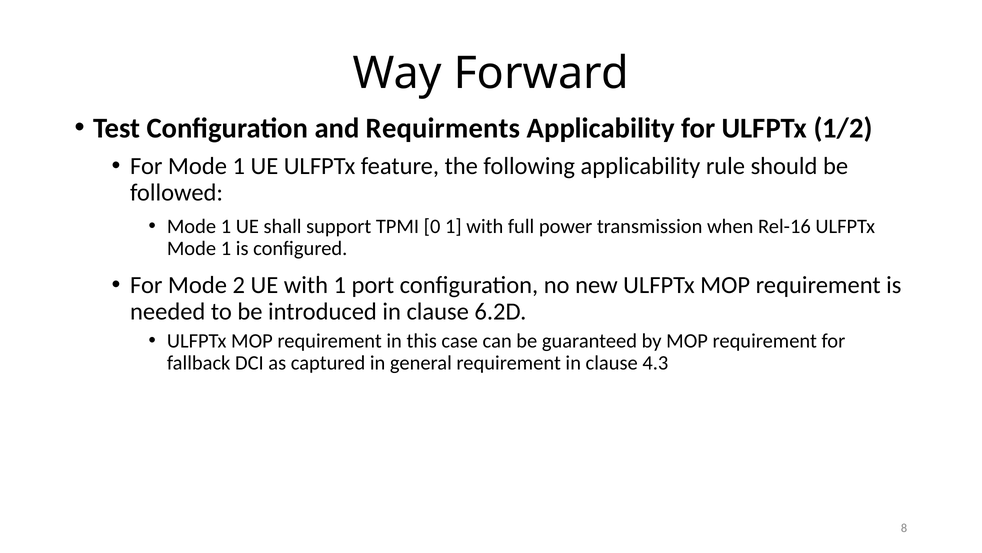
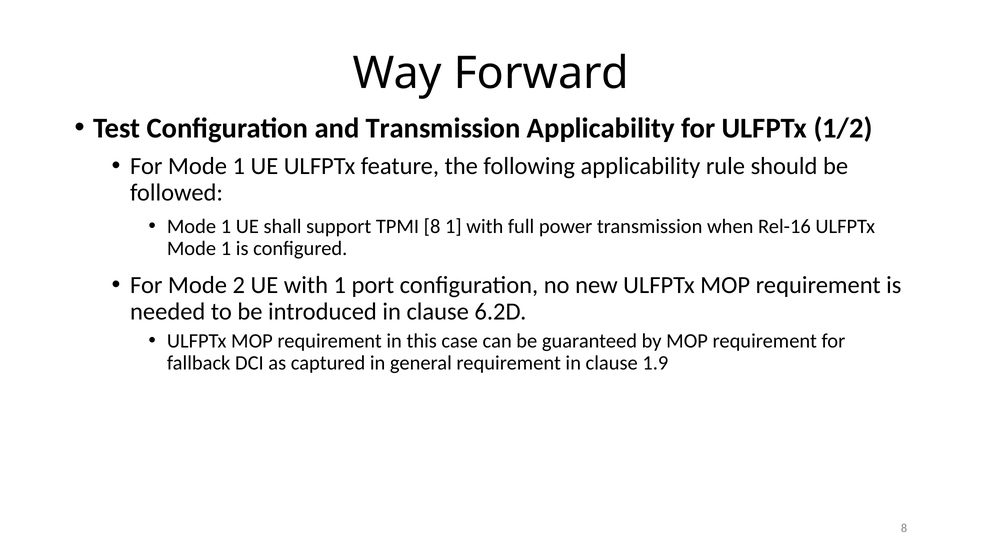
and Requirments: Requirments -> Transmission (443, 128)
TPMI 0: 0 -> 8 (432, 226)
4.3: 4.3 -> 1.9 (655, 363)
